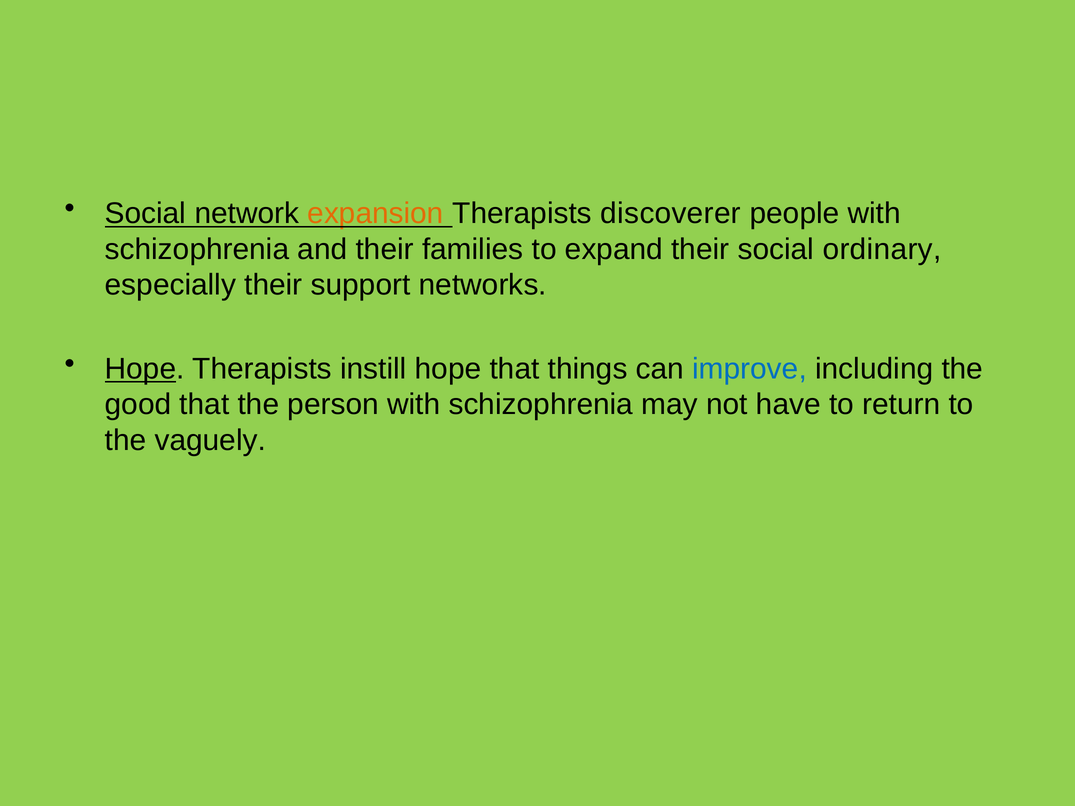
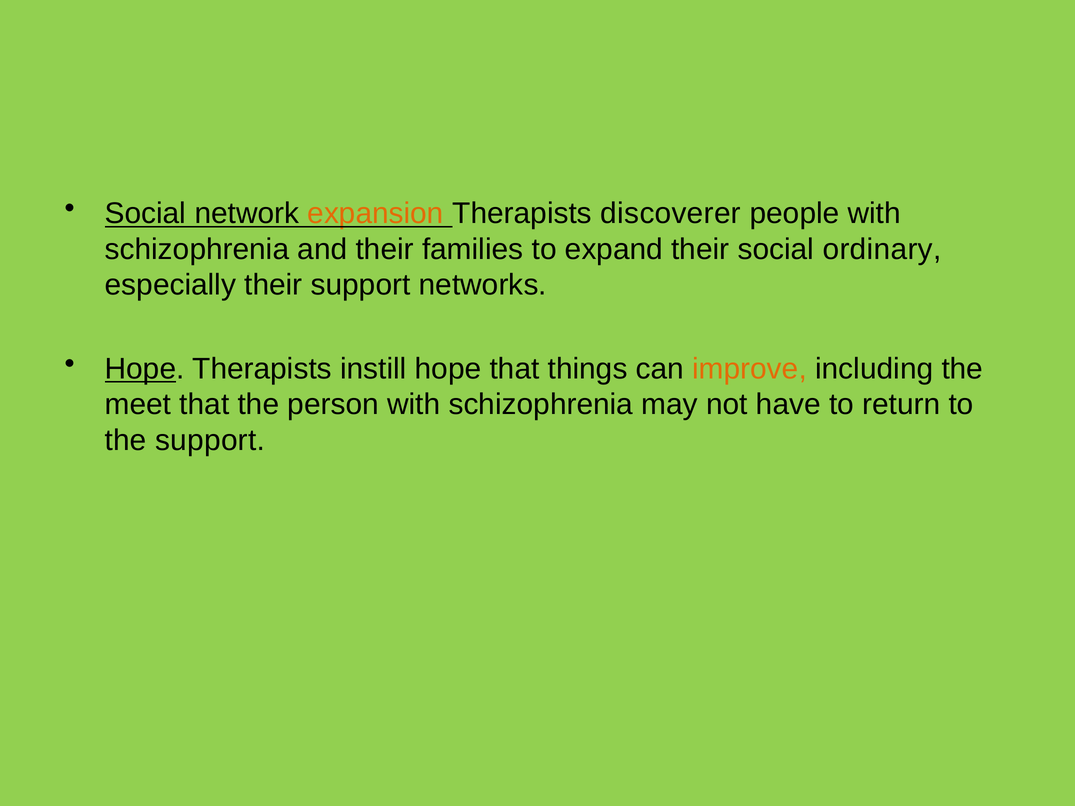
improve colour: blue -> orange (750, 369)
good: good -> meet (138, 405)
the vaguely: vaguely -> support (210, 441)
